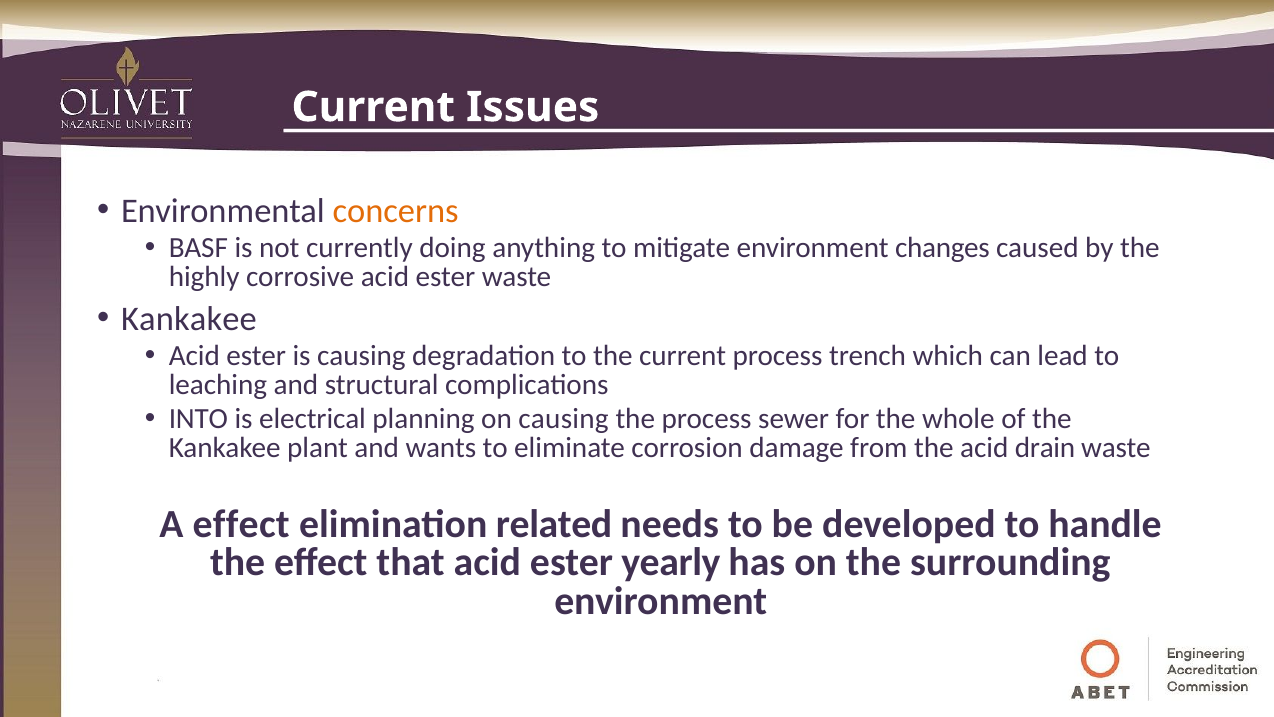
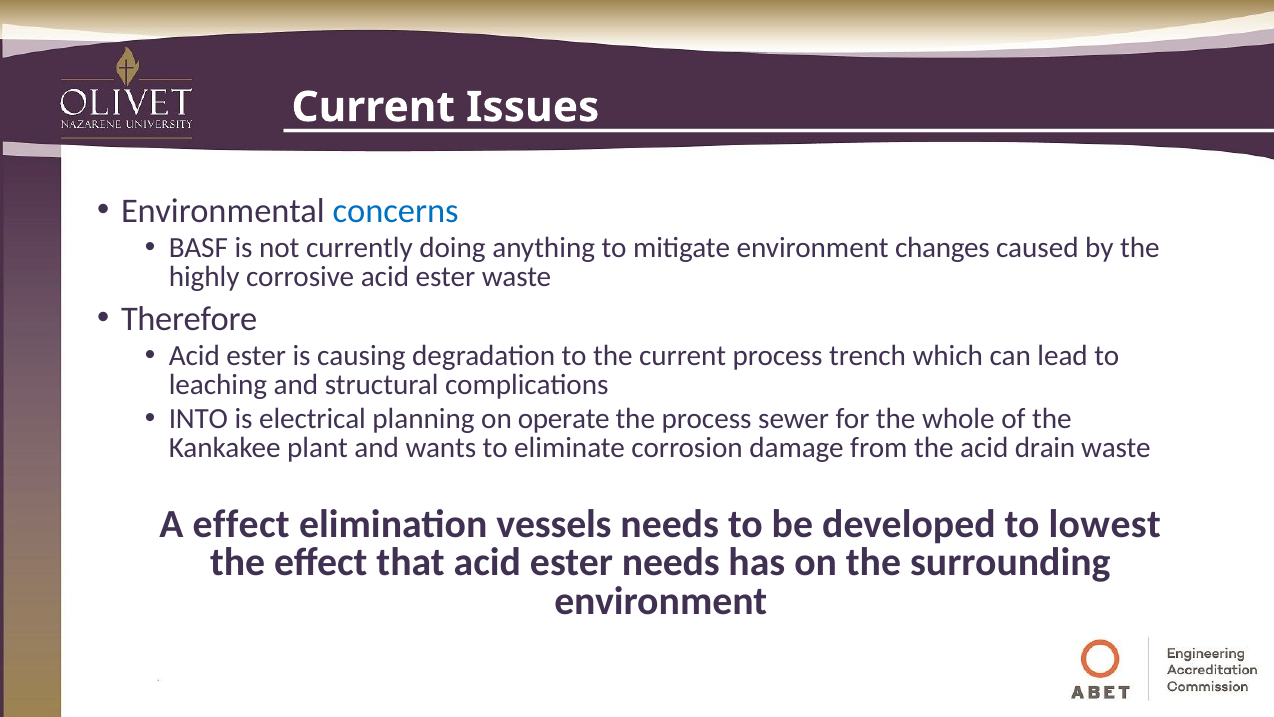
concerns colour: orange -> blue (396, 211)
Kankakee: Kankakee -> Therefore (189, 319)
on causing: causing -> operate (564, 419)
related: related -> vessels (554, 524)
handle: handle -> lowest (1105, 524)
ester yearly: yearly -> needs (671, 562)
